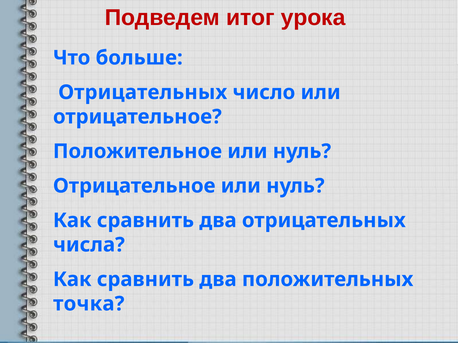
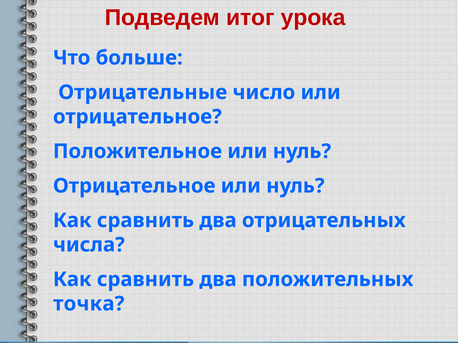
Отрицательных: Отрицательных -> Отрицательные (143, 92)
